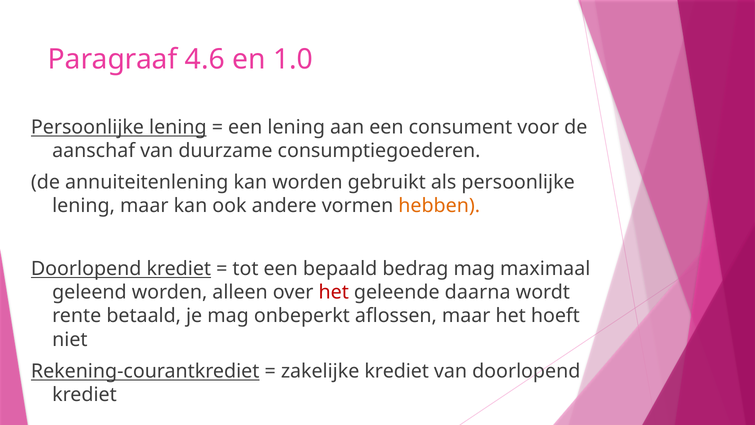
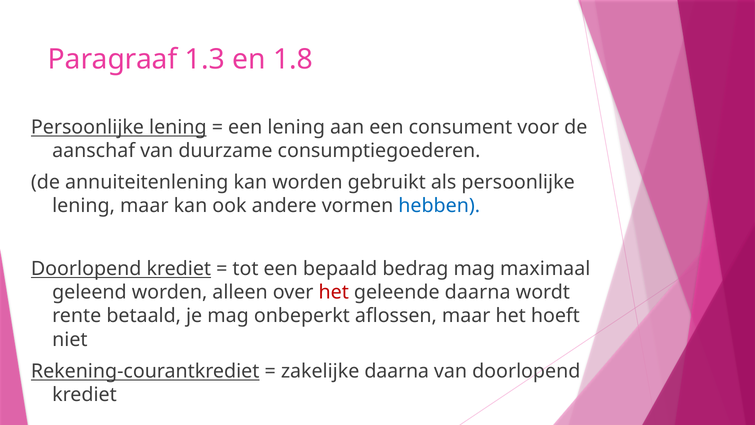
4.6: 4.6 -> 1.3 (205, 60)
1.0: 1.0 -> 1.8 (293, 60)
hebben colour: orange -> blue (439, 206)
zakelijke krediet: krediet -> daarna (397, 371)
